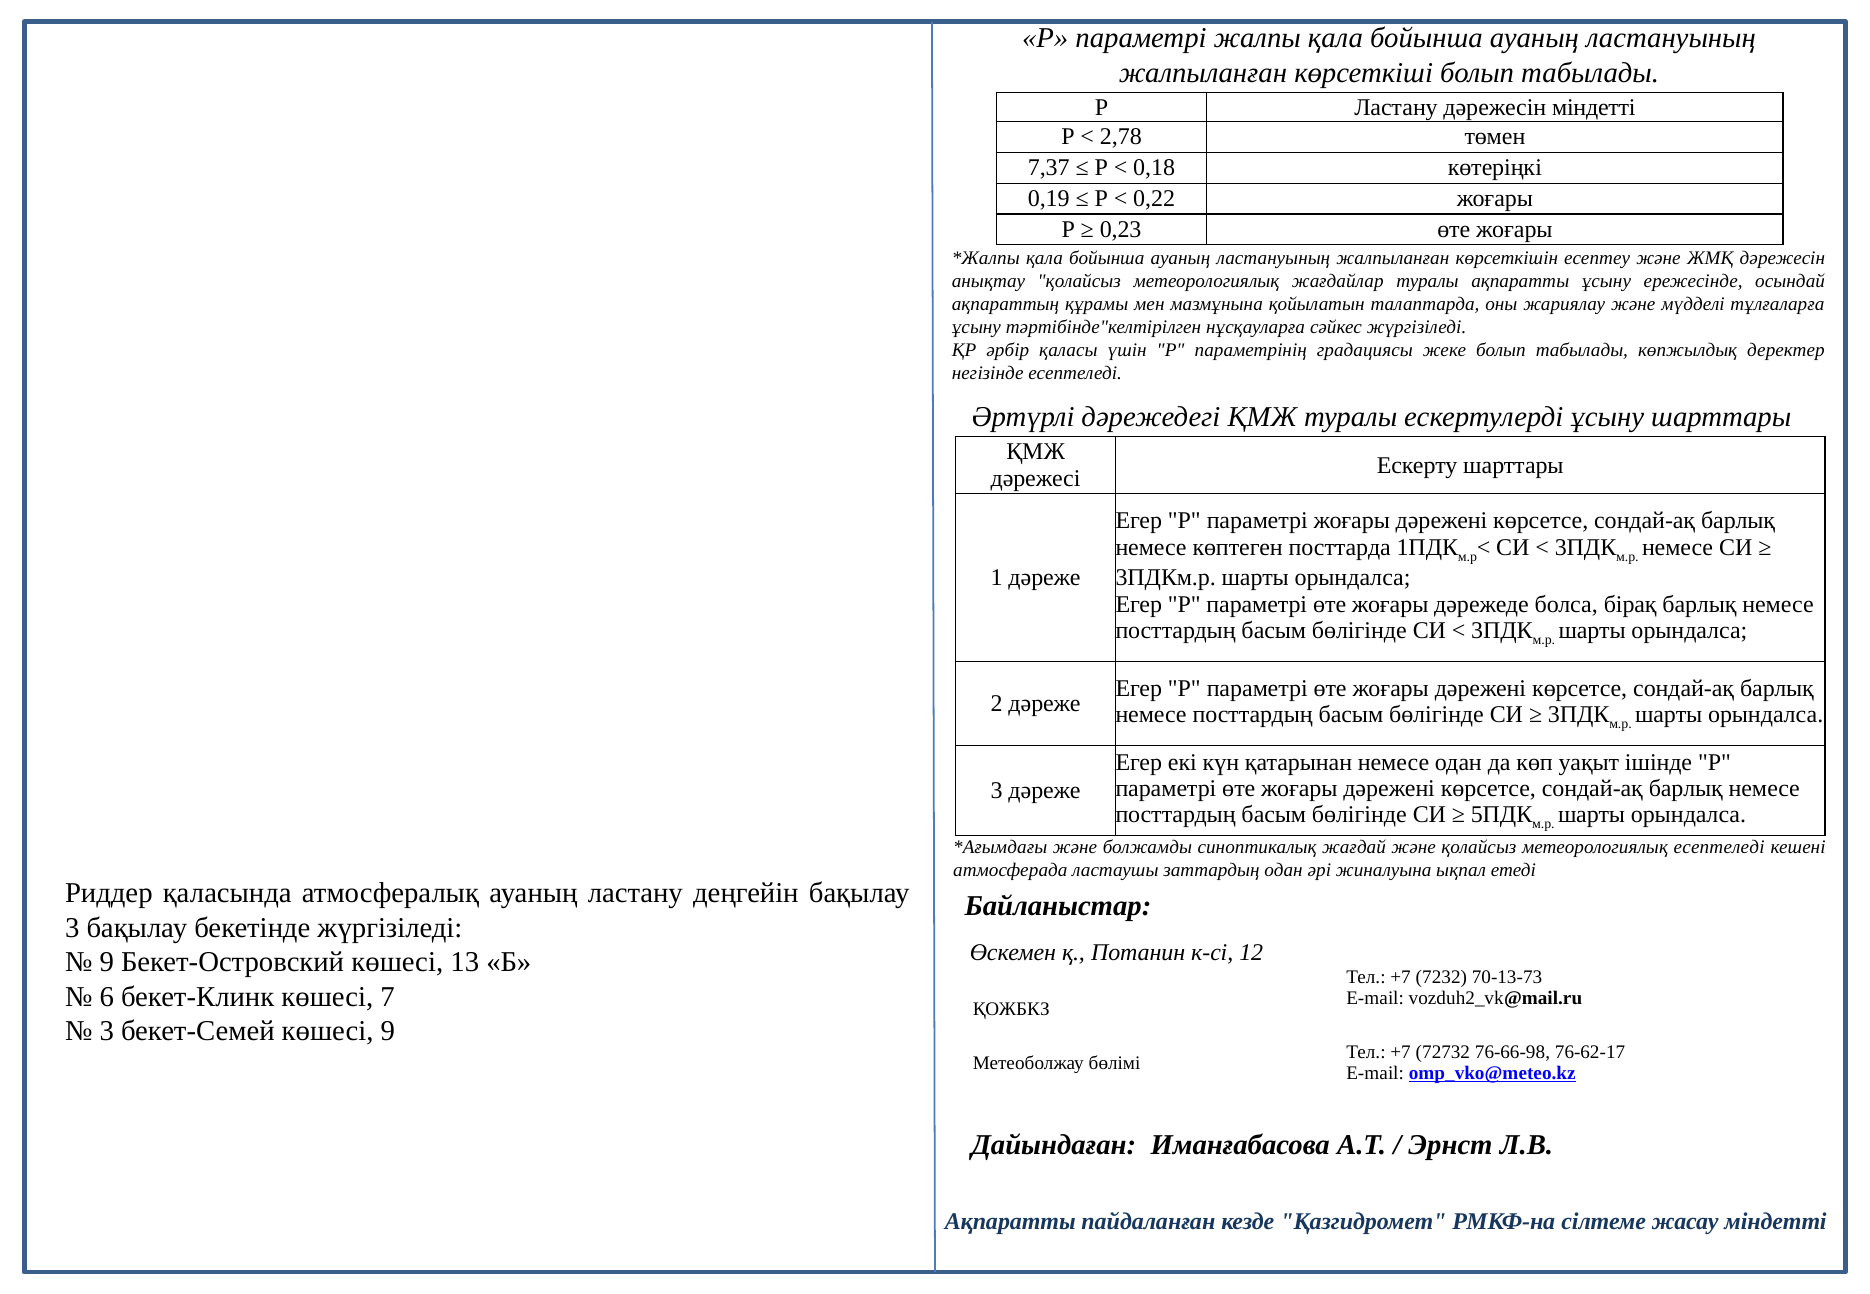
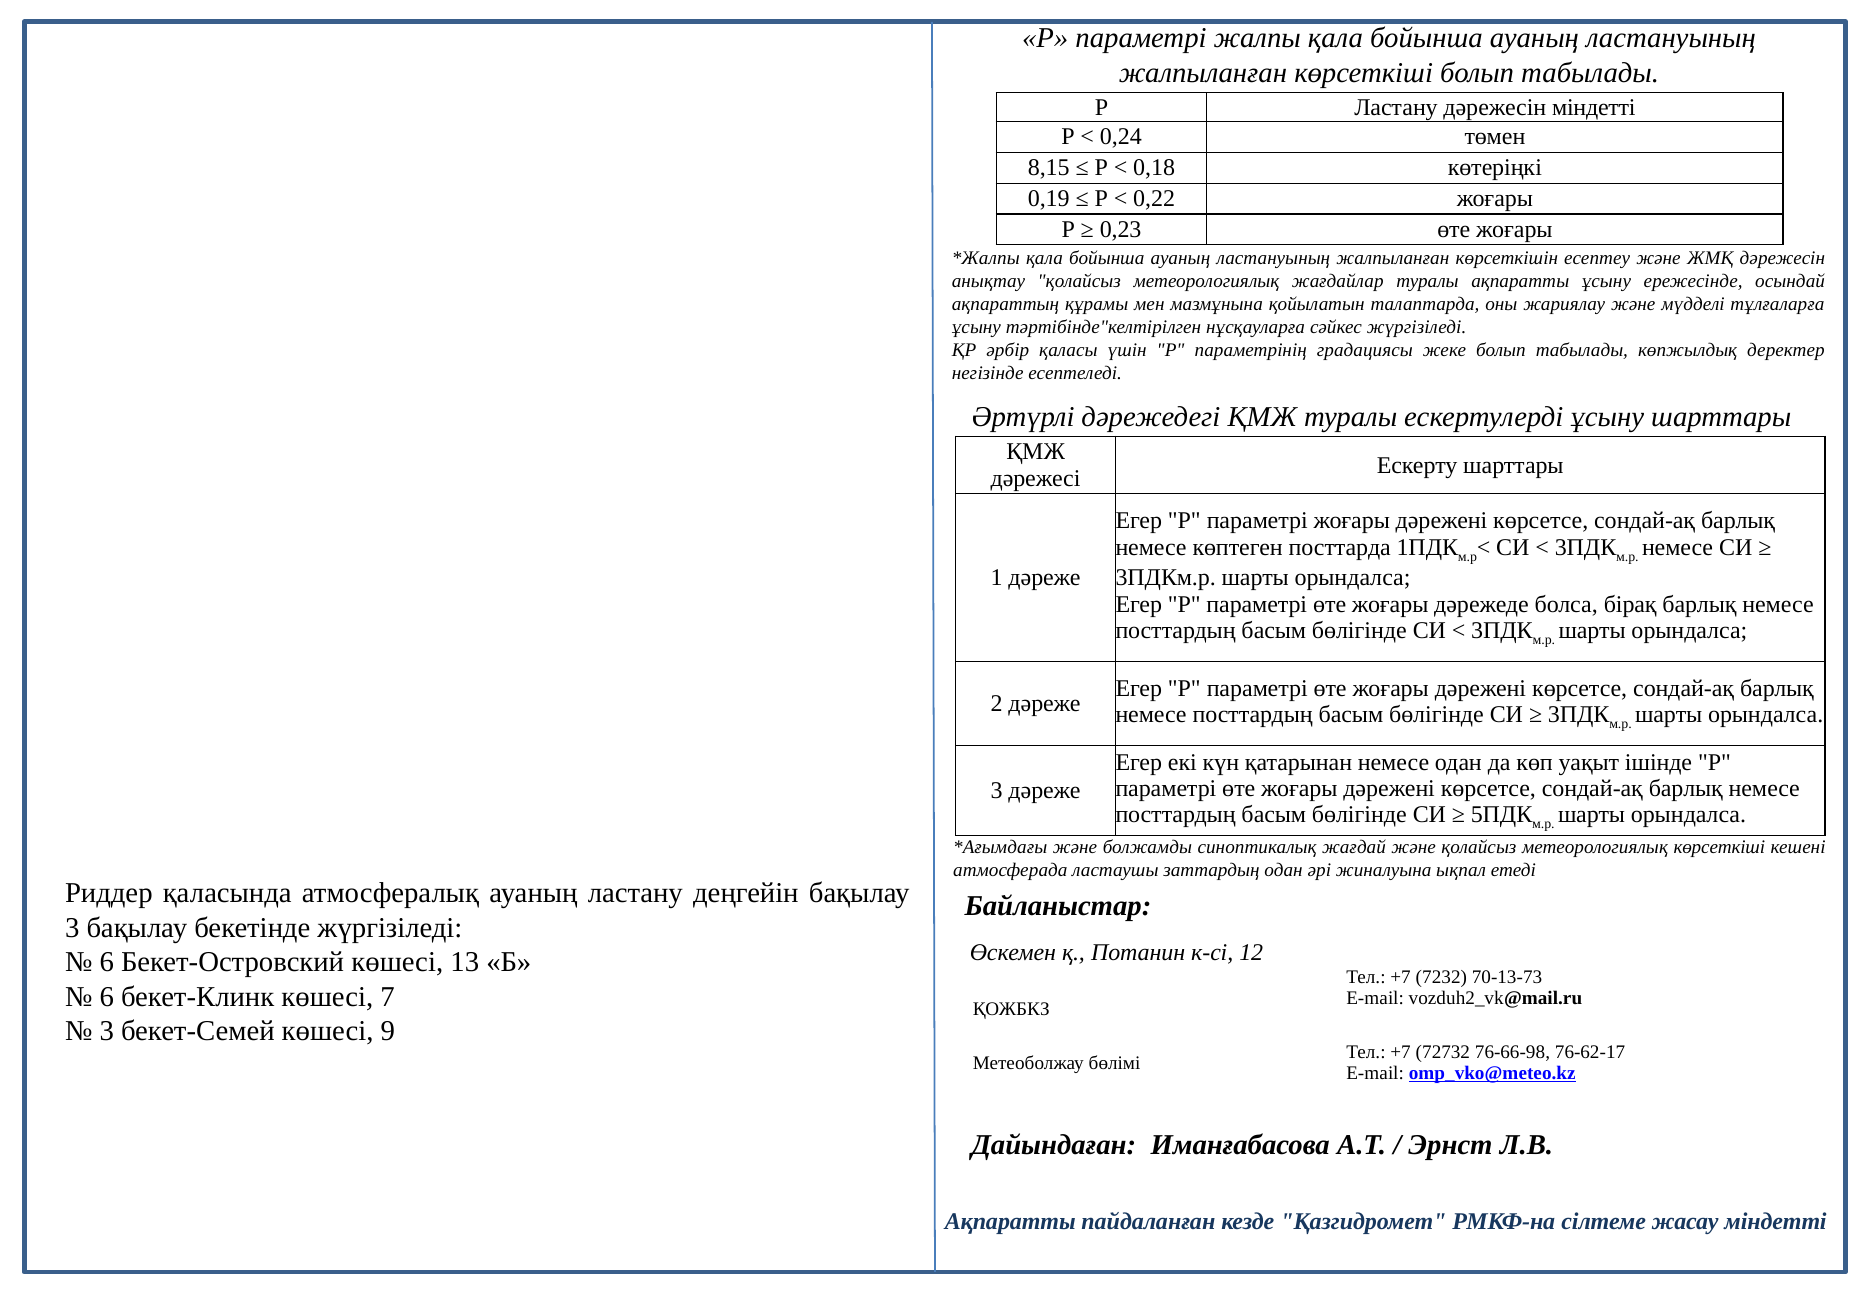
2,78: 2,78 -> 0,24 (1121, 137)
7,37: 7,37 -> 8,15 (1049, 168)
метеорологиялық есептеледі: есептеледі -> көрсеткіші (1719, 847)
9: 9 -> 6 (107, 963)
